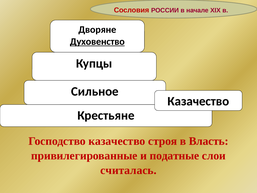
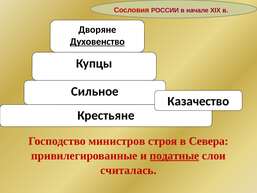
Господство казачество: казачество -> министров (117, 141)
Власть: Власть -> Севера (209, 141)
податные underline: none -> present (174, 155)
